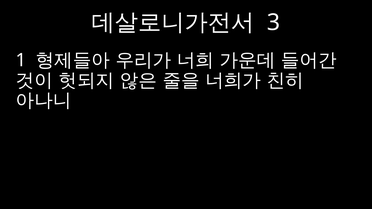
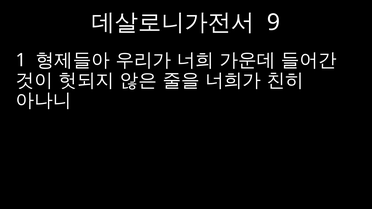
3: 3 -> 9 (274, 22)
